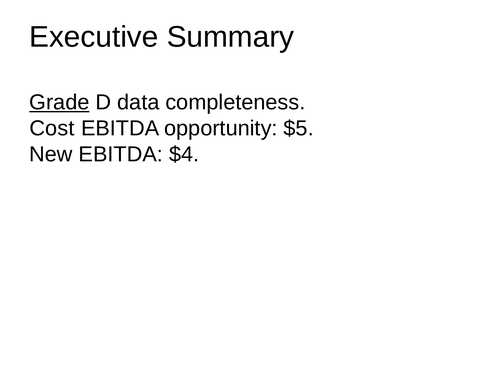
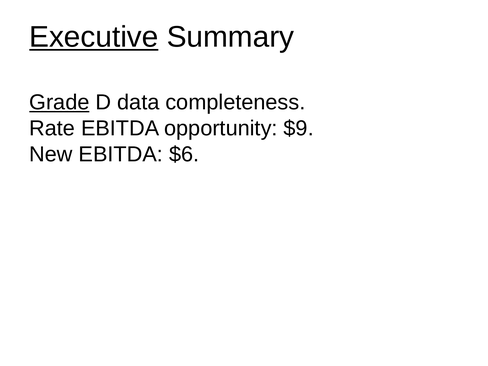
Executive underline: none -> present (94, 37)
Cost: Cost -> Rate (52, 128)
$5: $5 -> $9 (299, 128)
$4: $4 -> $6 (184, 154)
